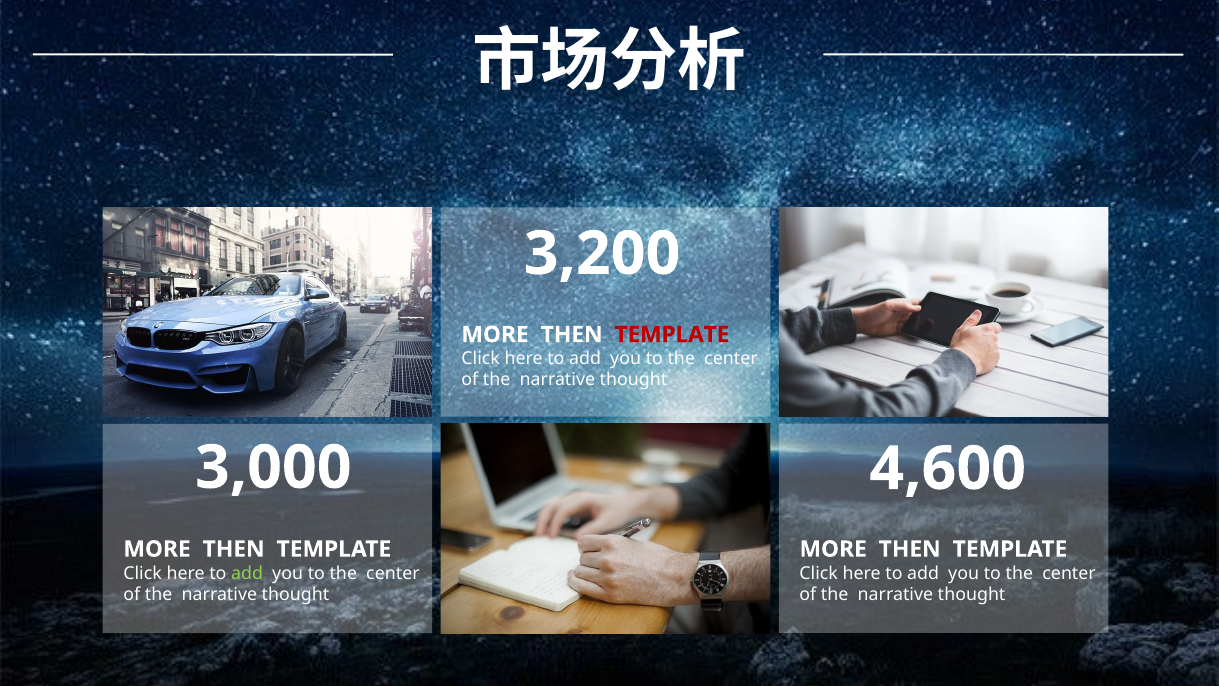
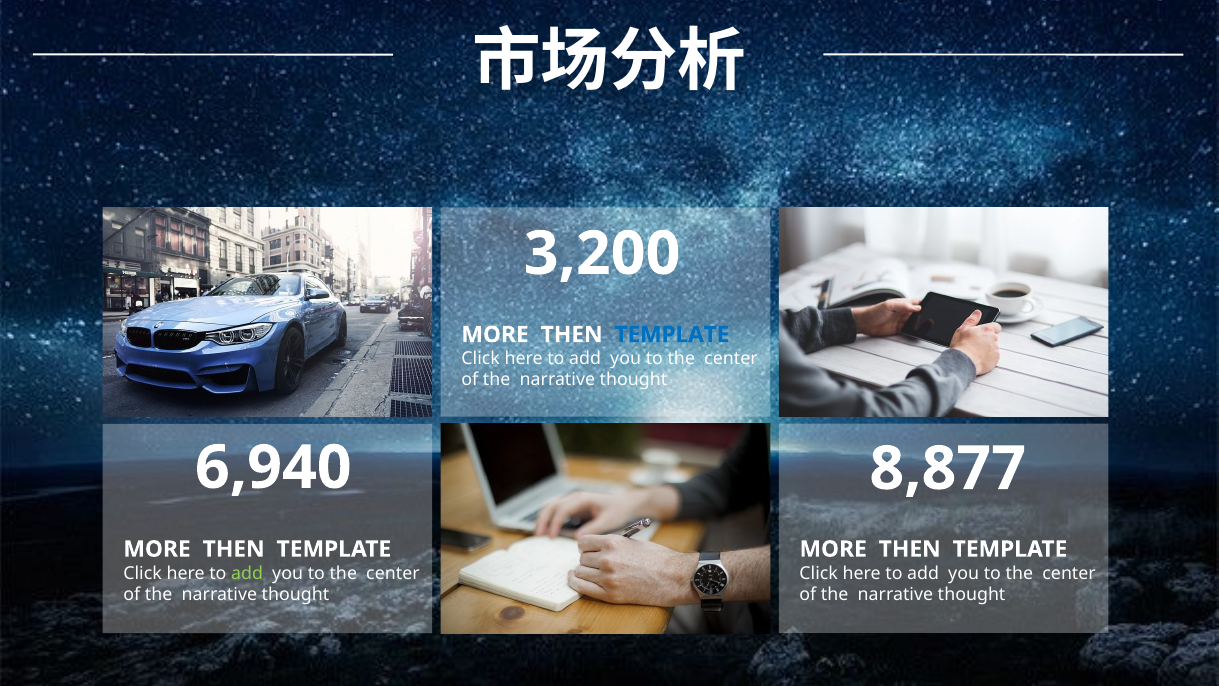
TEMPLATE colour: red -> blue (672, 334)
3,000: 3,000 -> 6,940 (273, 468)
4,600: 4,600 -> 8,877 (948, 469)
